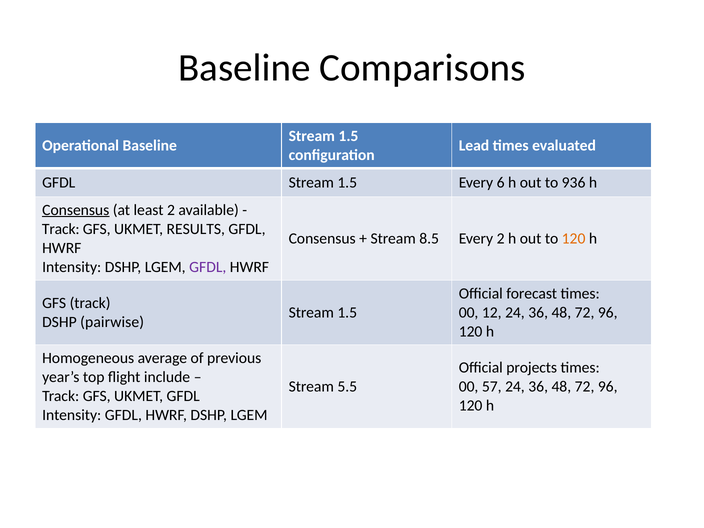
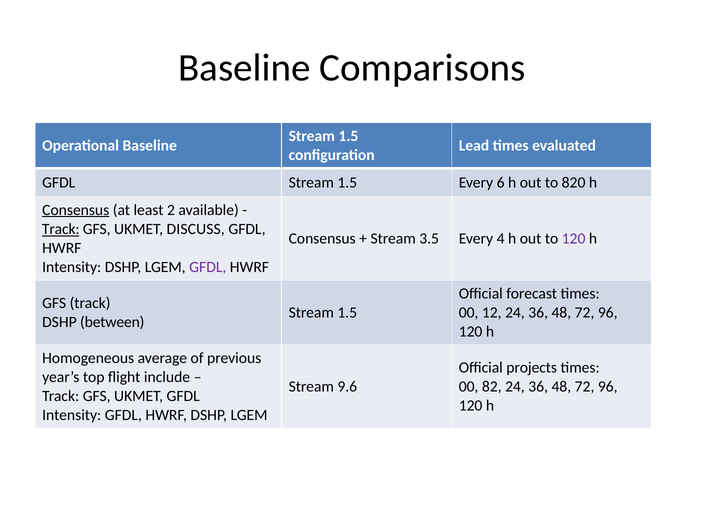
936: 936 -> 820 (574, 183)
Track underline: none -> present (61, 229)
RESULTS: RESULTS -> DISCUSS (196, 229)
8.5: 8.5 -> 3.5 (429, 239)
Every 2: 2 -> 4 (501, 239)
120 colour: orange -> purple (574, 239)
pairwise: pairwise -> between (112, 322)
5.5: 5.5 -> 9.6 (347, 387)
57: 57 -> 82 (492, 387)
